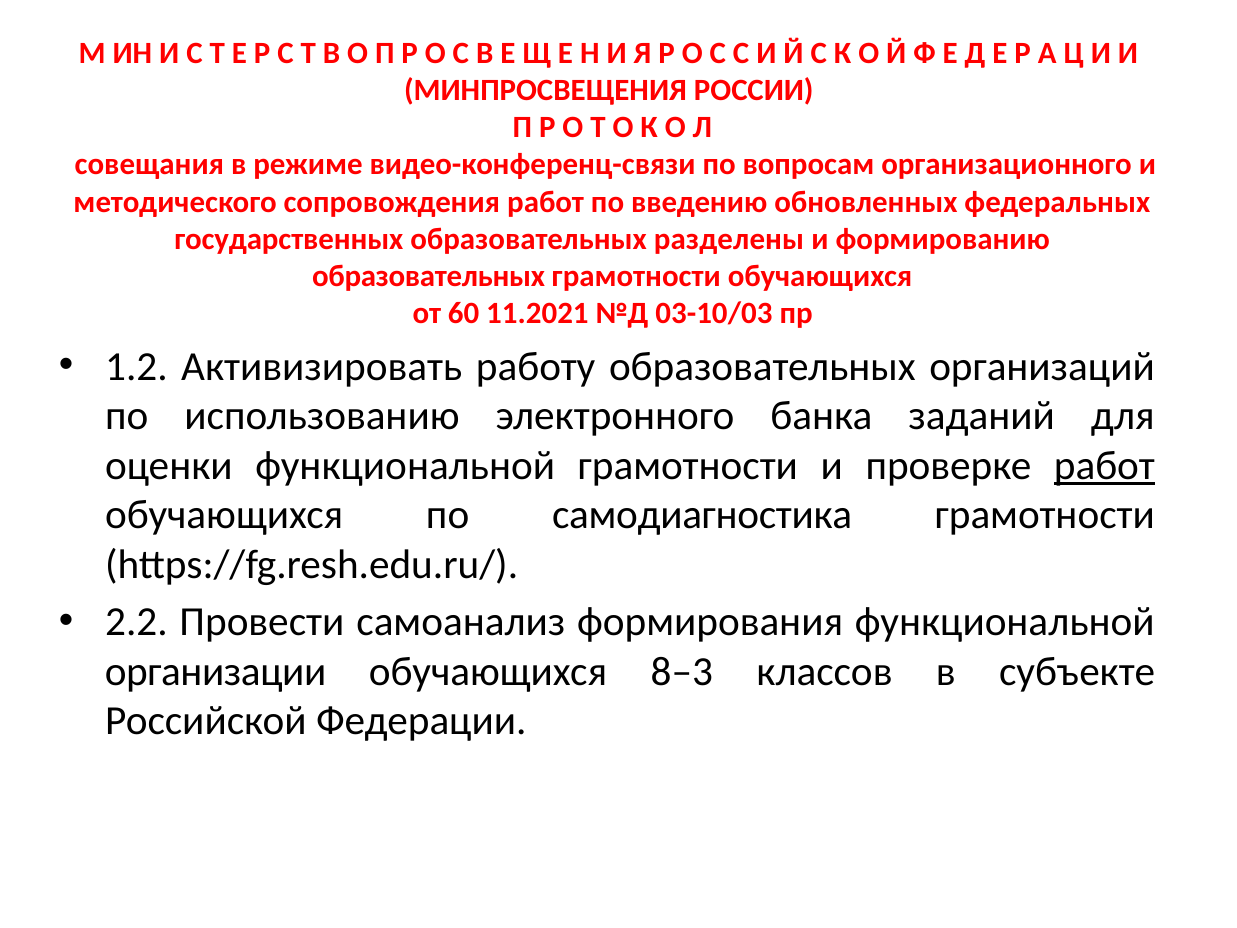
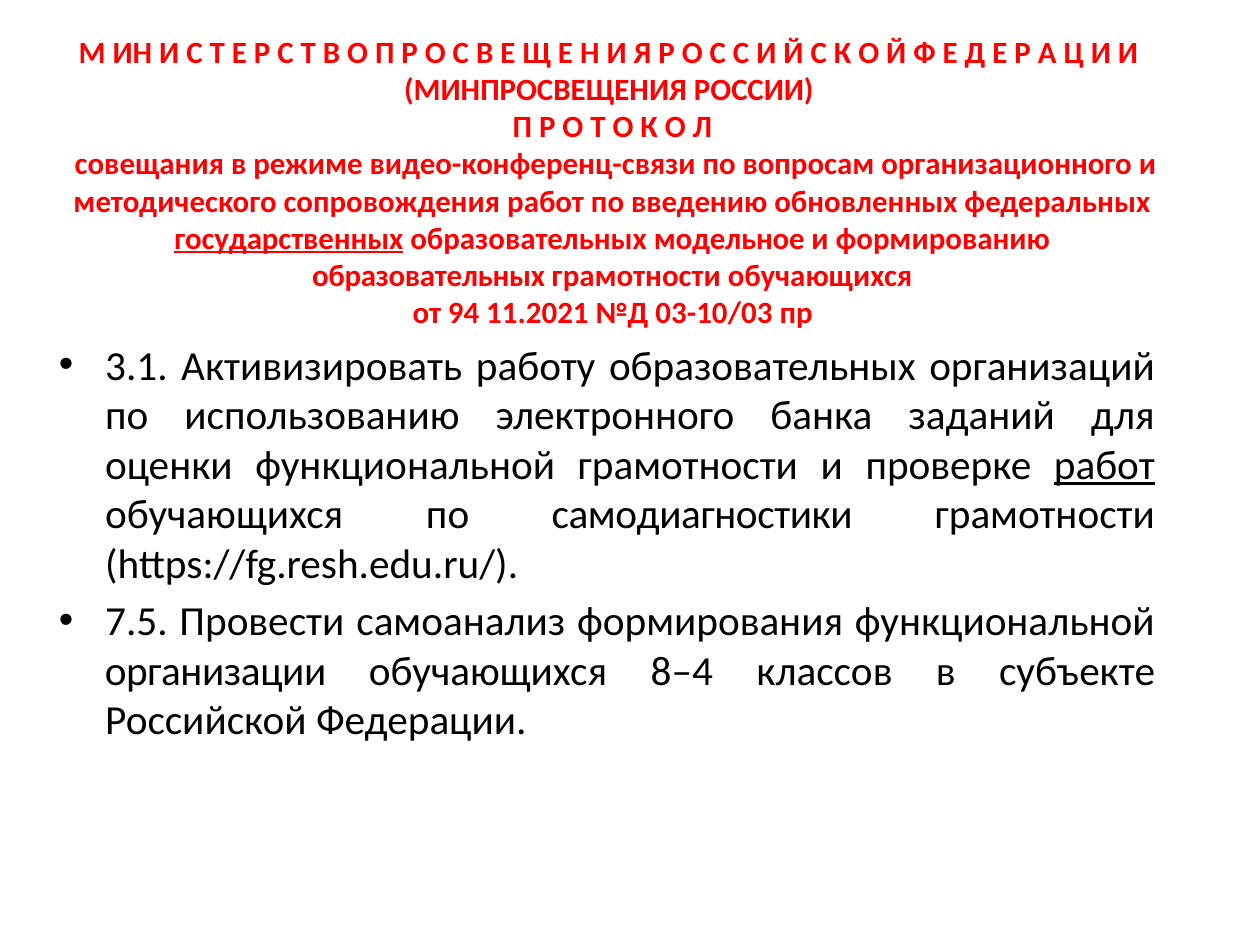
государственных underline: none -> present (289, 239)
разделены: разделены -> модельное (729, 239)
60: 60 -> 94 (464, 313)
1.2: 1.2 -> 3.1 (136, 367)
самодиагностика: самодиагностика -> самодиагностики (702, 515)
2.2: 2.2 -> 7.5 (136, 622)
8–3: 8–3 -> 8–4 (682, 672)
